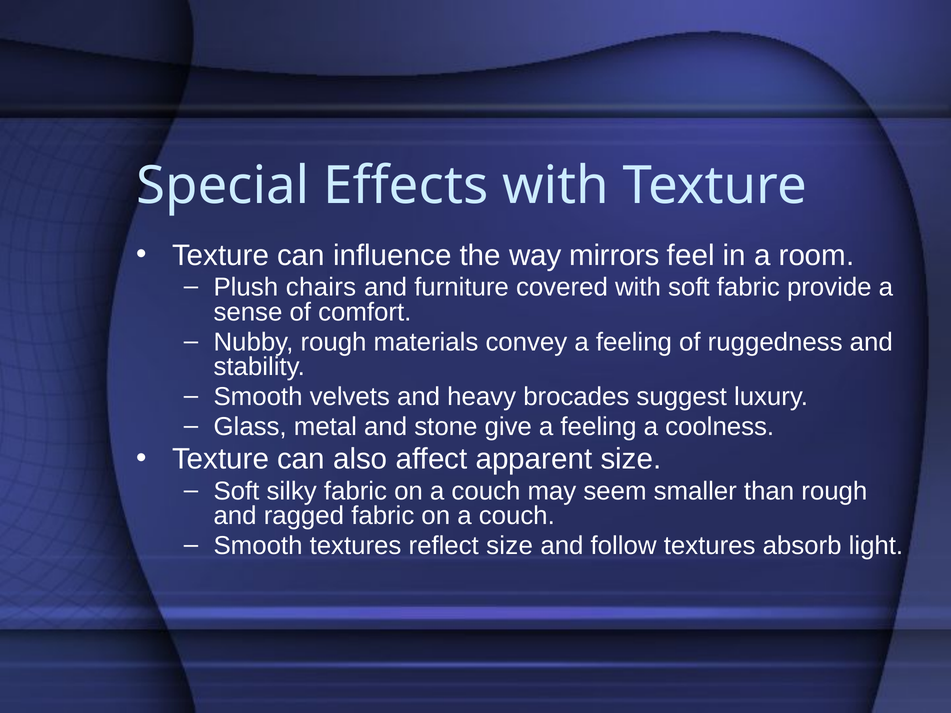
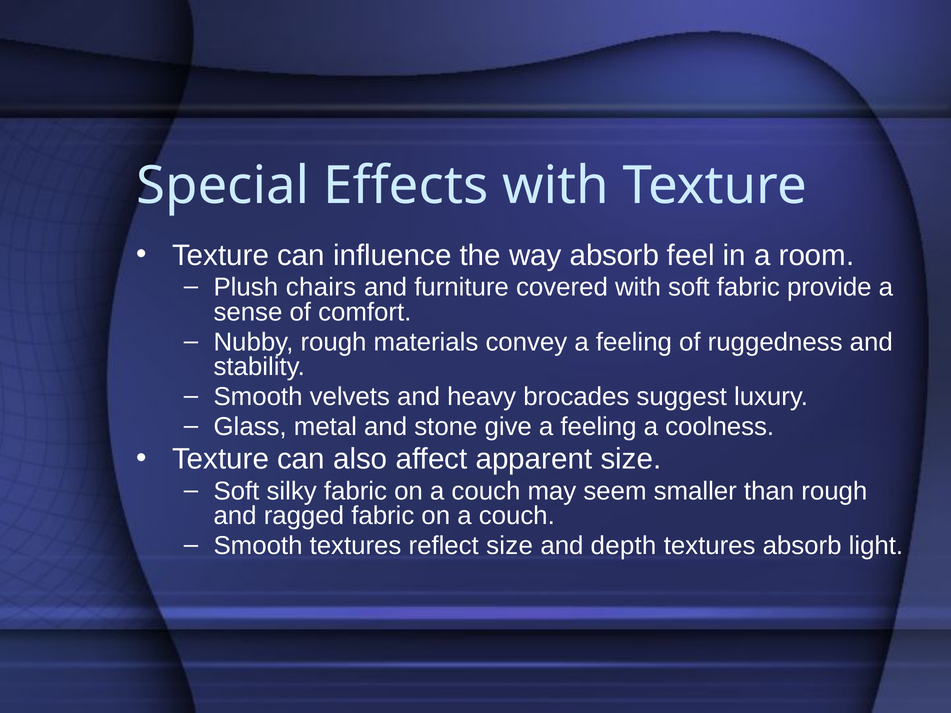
way mirrors: mirrors -> absorb (614, 255)
follow: follow -> depth (623, 546)
